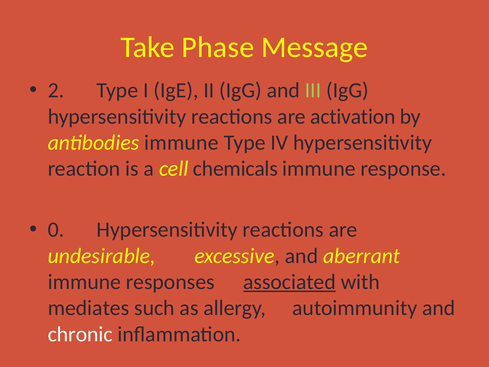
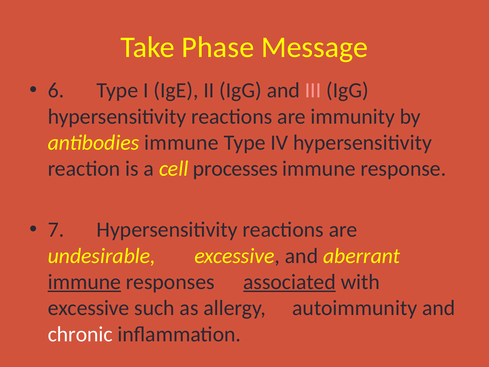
2: 2 -> 6 (56, 90)
III colour: light green -> pink (313, 90)
activation: activation -> immunity (353, 116)
chemicals: chemicals -> processes (235, 169)
0: 0 -> 7 (56, 230)
immune underline: none -> present (84, 282)
mediates: mediates -> excessive (89, 308)
